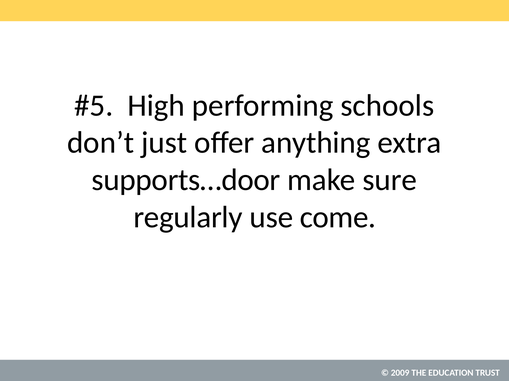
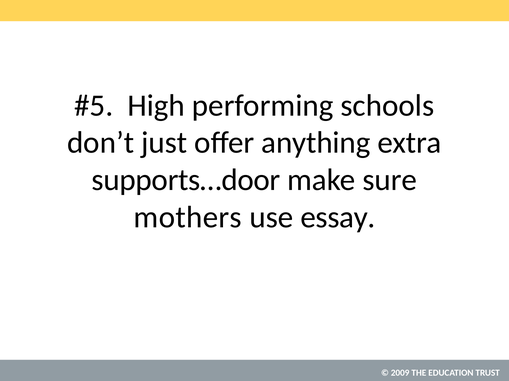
regularly: regularly -> mothers (188, 218)
come: come -> essay (338, 218)
